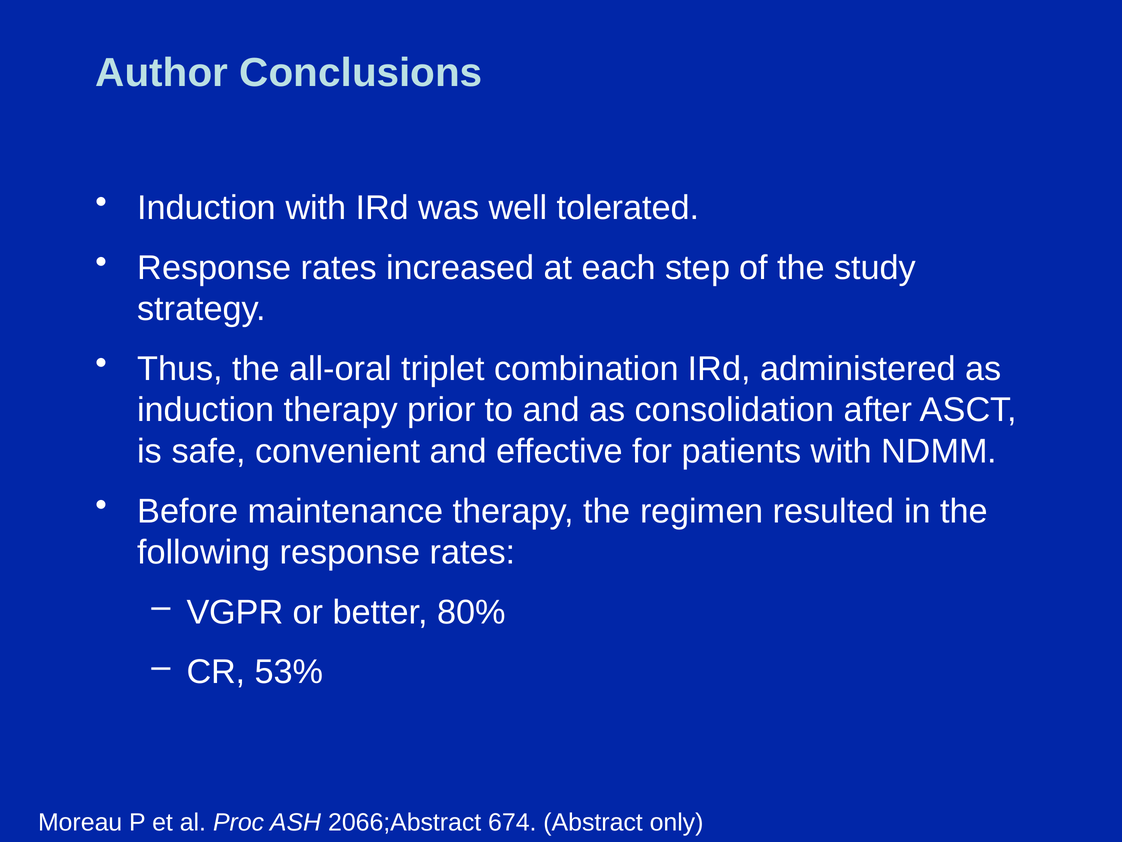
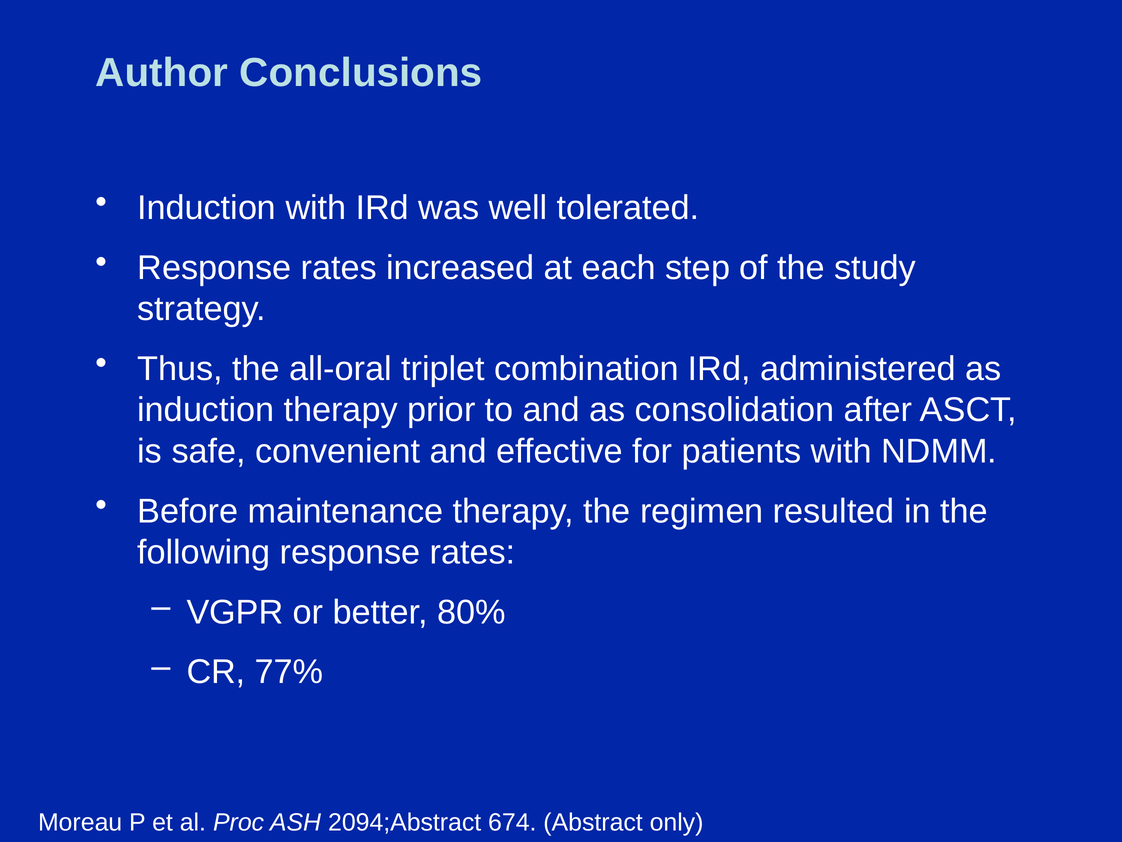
53%: 53% -> 77% (289, 672)
2066;Abstract: 2066;Abstract -> 2094;Abstract (405, 822)
